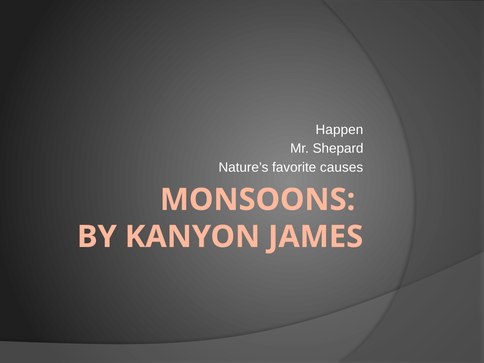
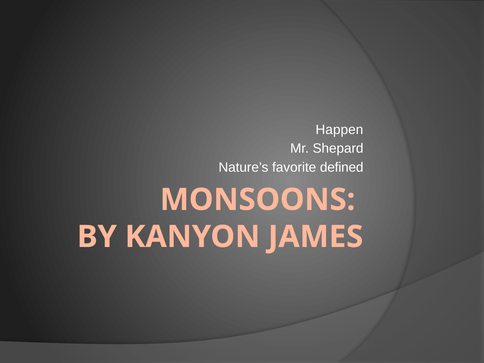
causes: causes -> defined (342, 167)
